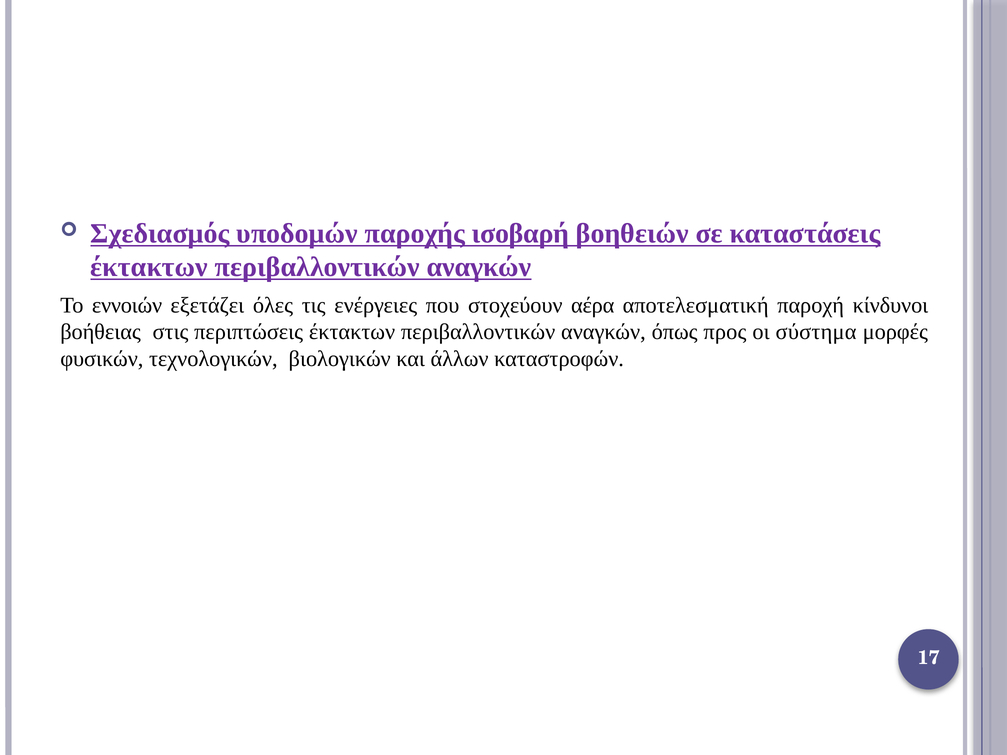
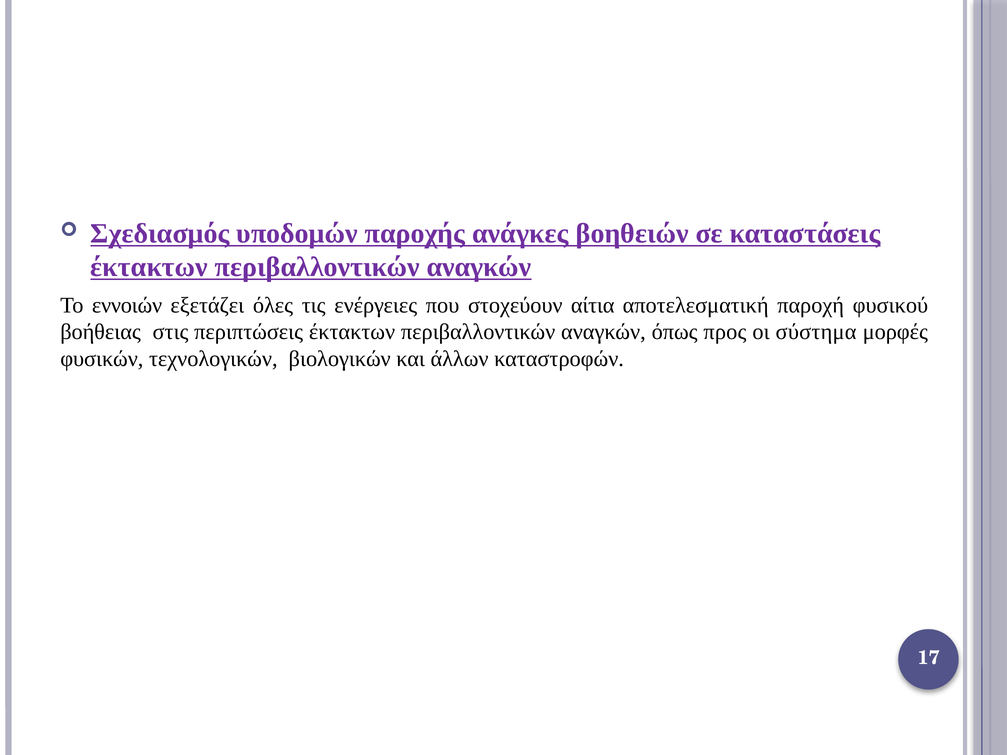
ισοβαρή: ισοβαρή -> ανάγκες (520, 234)
αέρα: αέρα -> αίτια (593, 305)
κίνδυνοι: κίνδυνοι -> φυσικού (890, 305)
